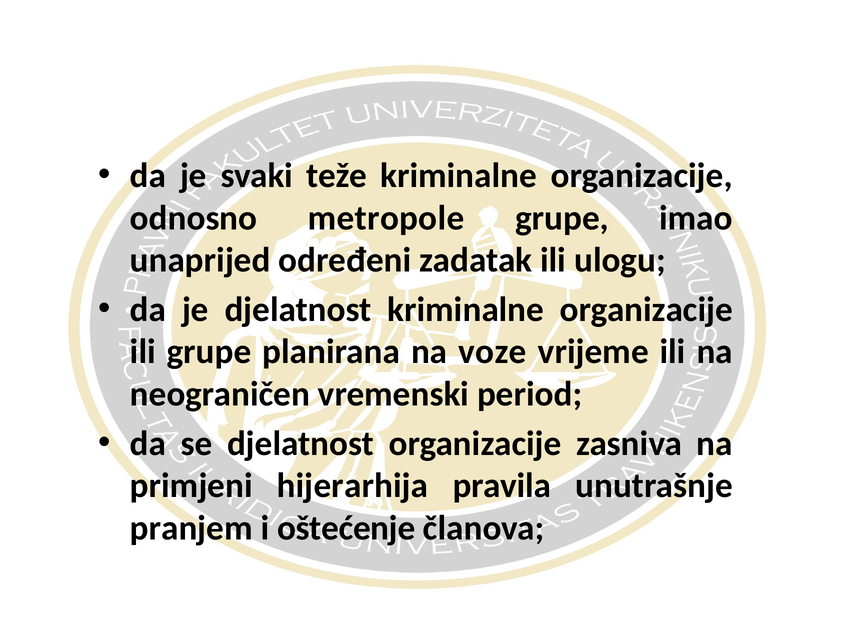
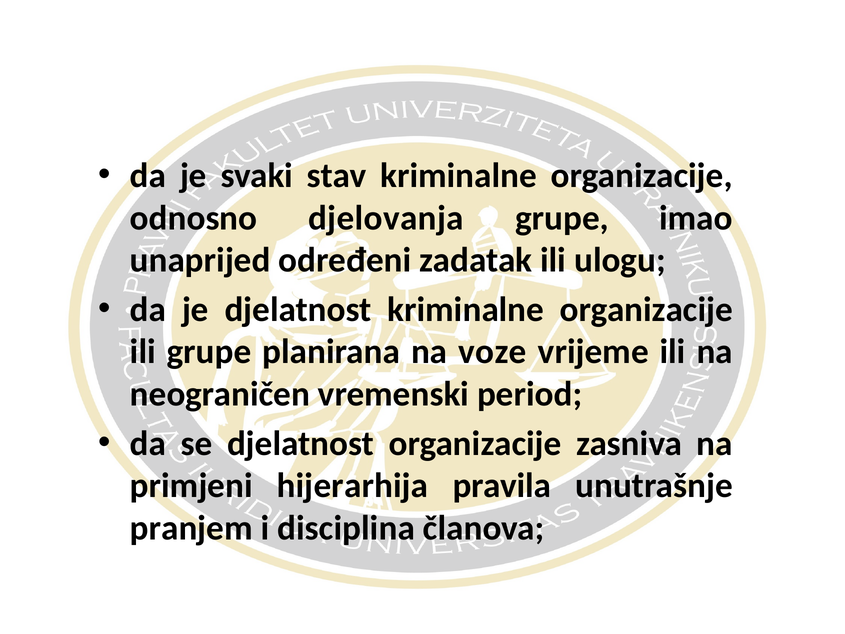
teže: teže -> stav (337, 176)
metropole: metropole -> djelovanja (386, 218)
oštećenje: oštećenje -> disciplina (346, 528)
